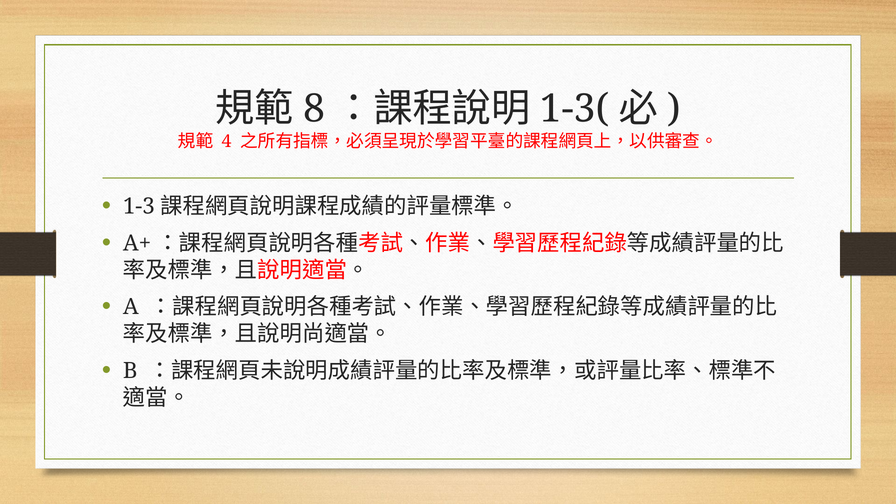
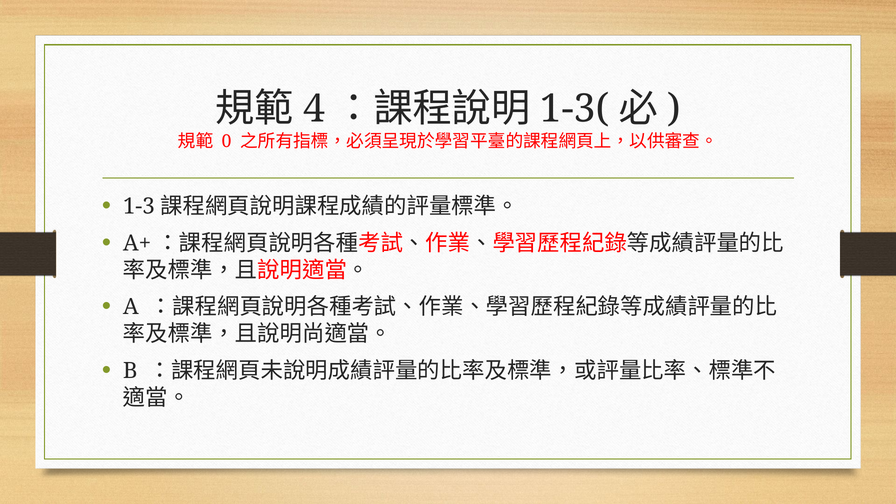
8: 8 -> 4 (314, 109)
4: 4 -> 0 (226, 142)
